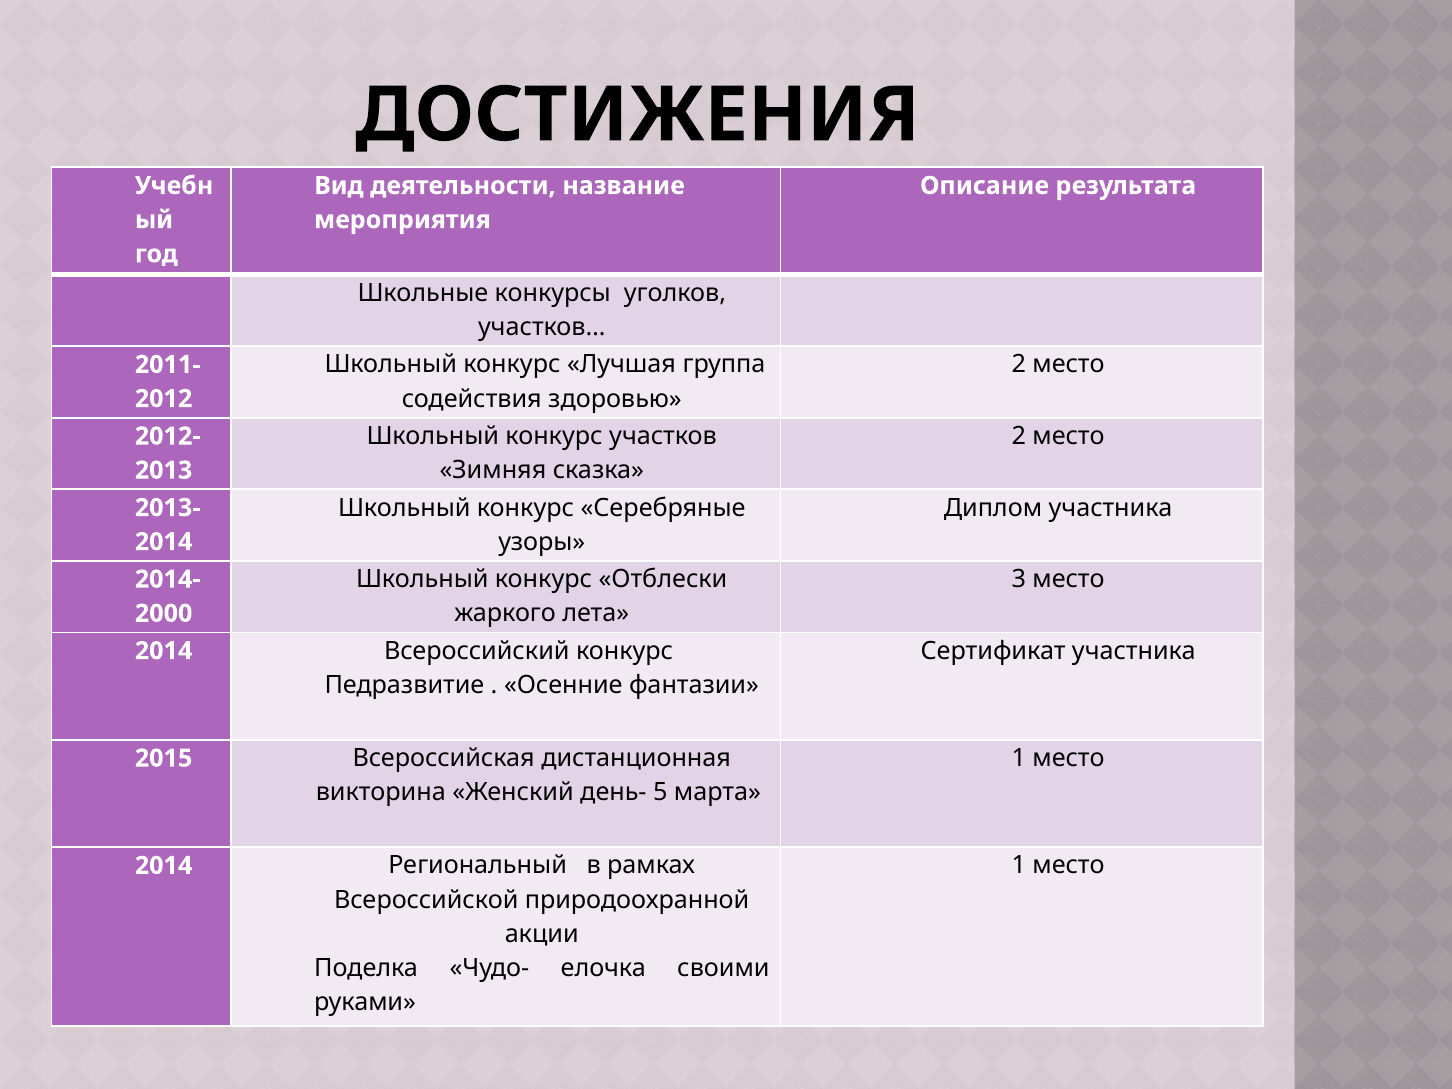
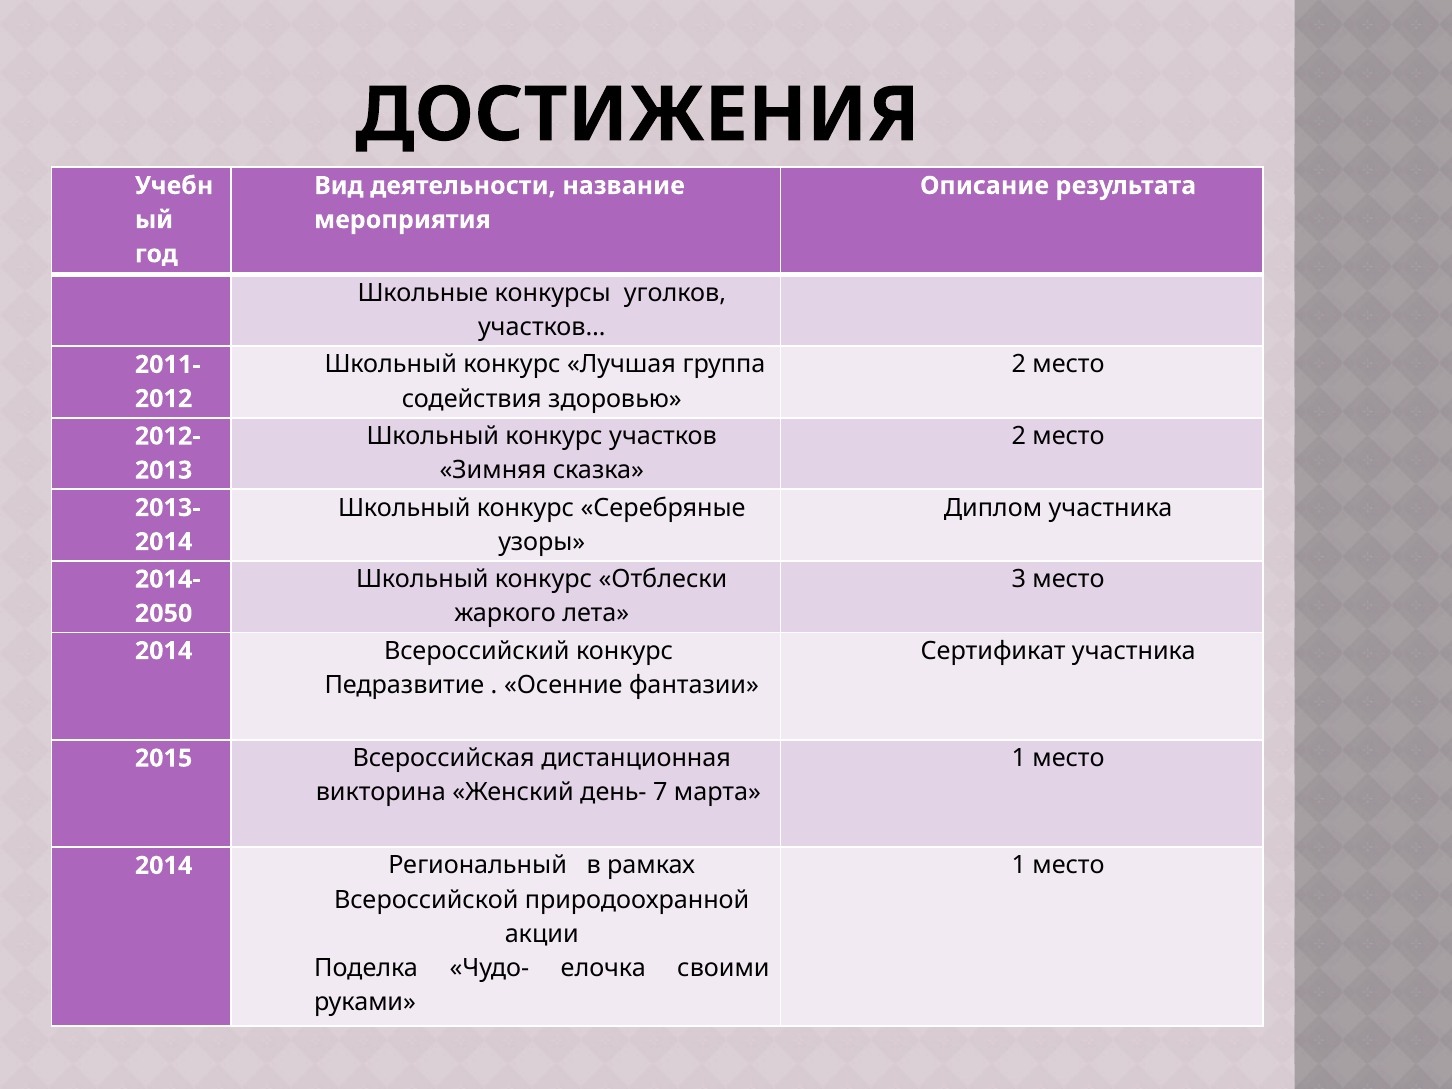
2000: 2000 -> 2050 (164, 613)
5: 5 -> 7 (660, 792)
